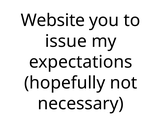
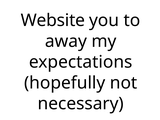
issue: issue -> away (66, 41)
